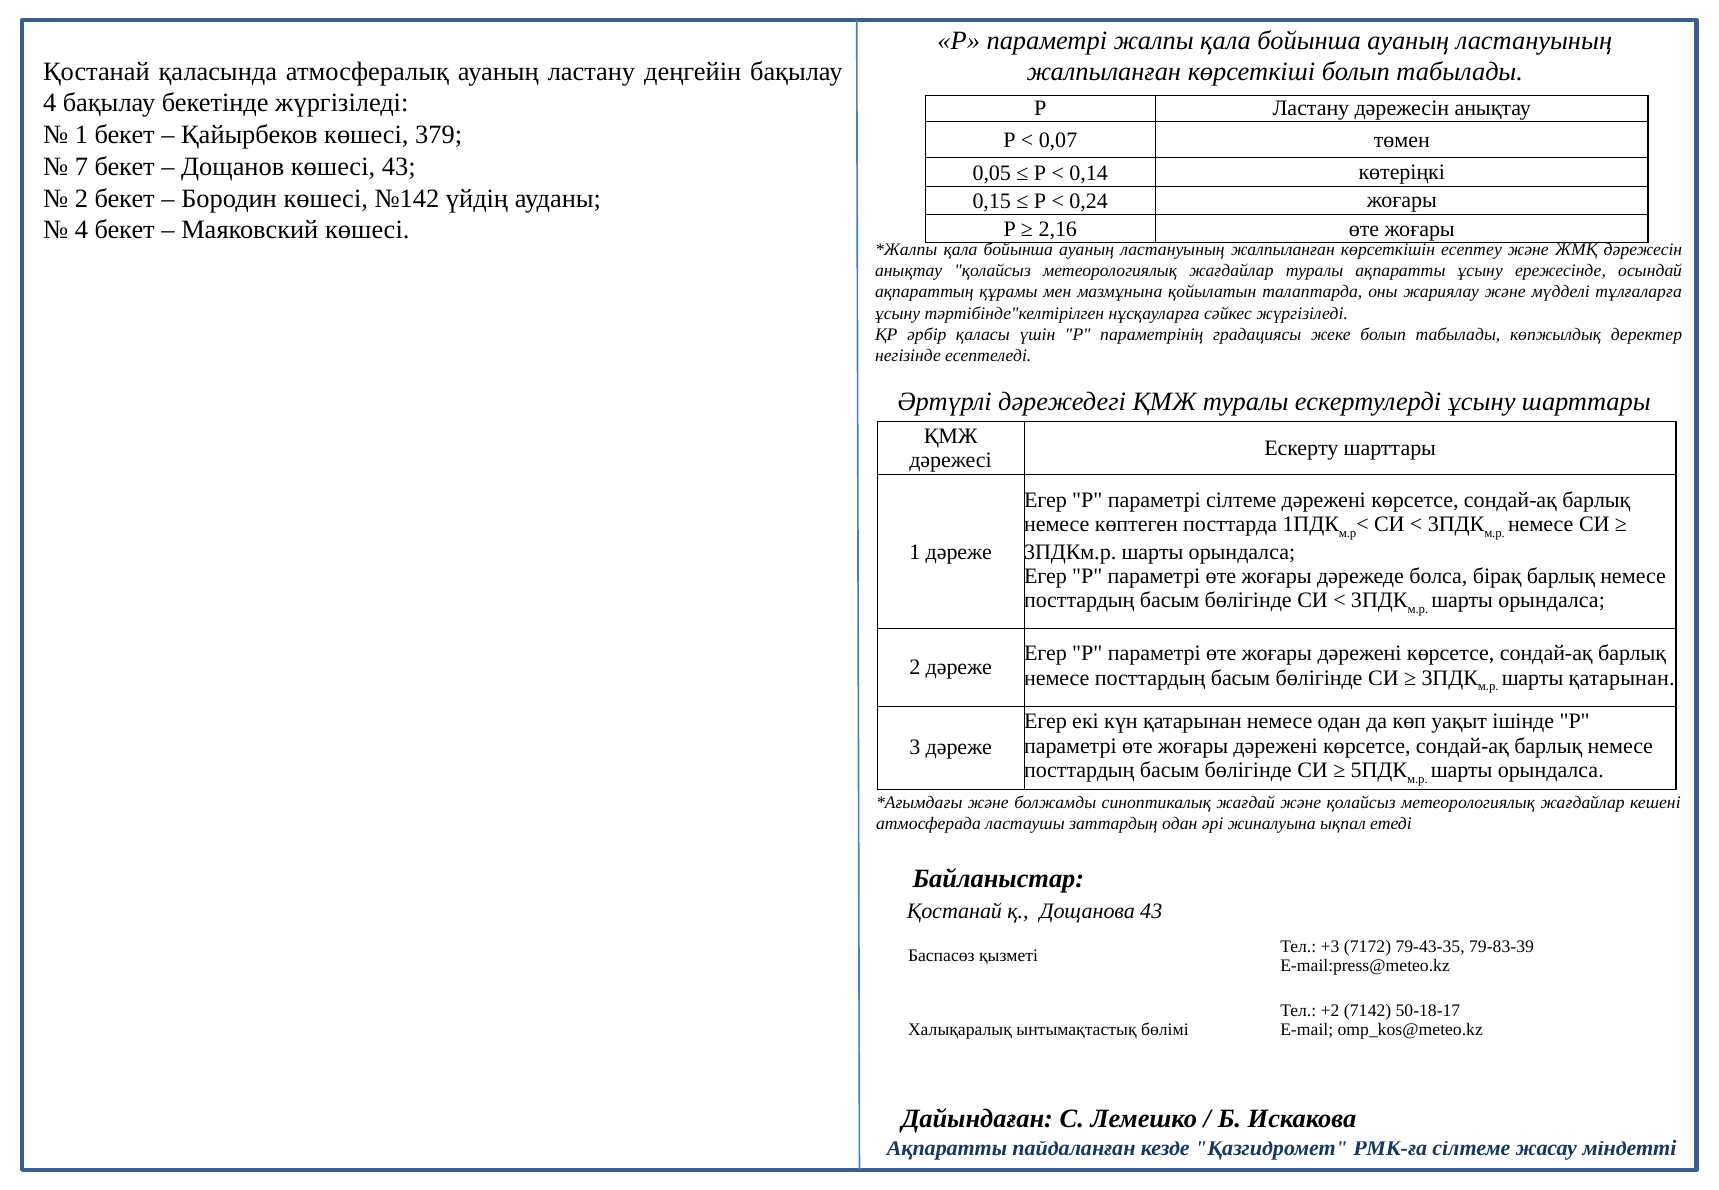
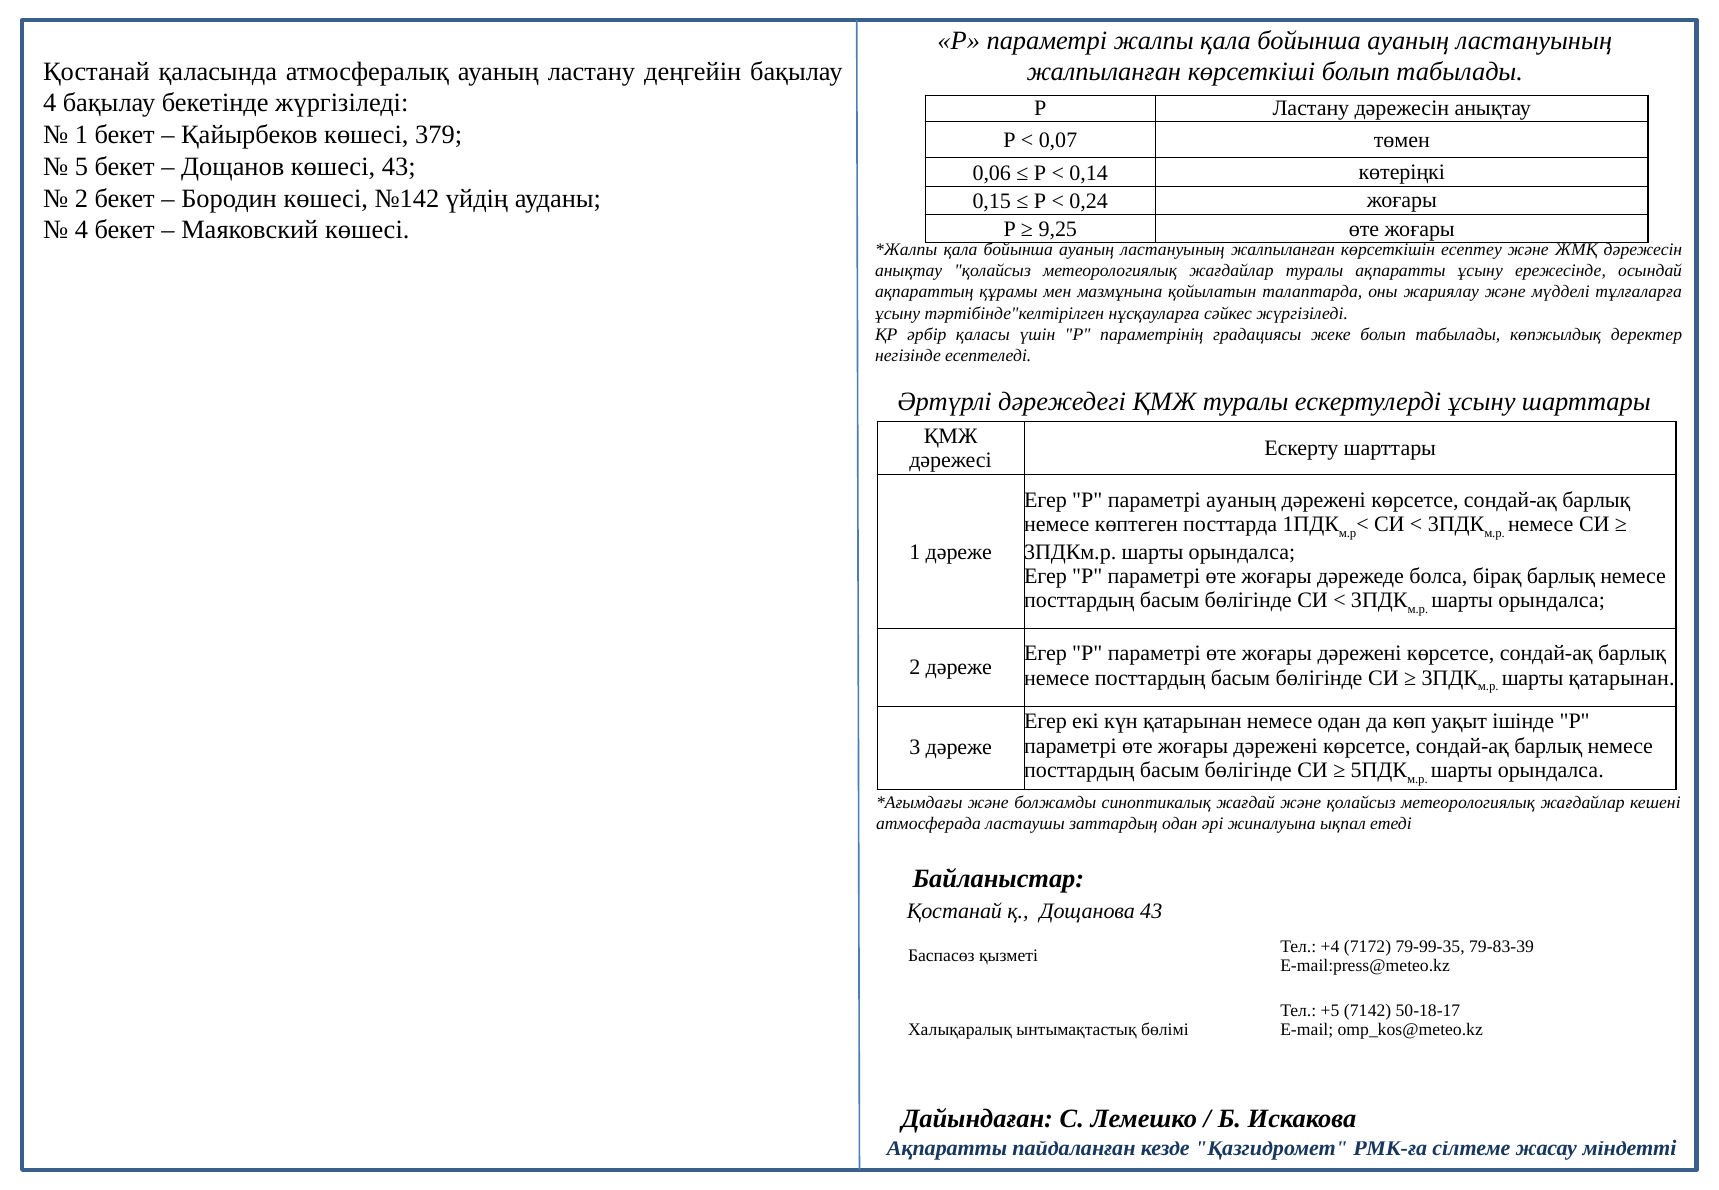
7: 7 -> 5 (81, 167)
0,05: 0,05 -> 0,06 (992, 173)
2,16: 2,16 -> 9,25 (1058, 230)
параметрі сілтеме: сілтеме -> ауаның (1241, 500)
+3: +3 -> +4 (1330, 946)
79-43-35: 79-43-35 -> 79-99-35 (1430, 946)
+2: +2 -> +5 (1330, 1010)
